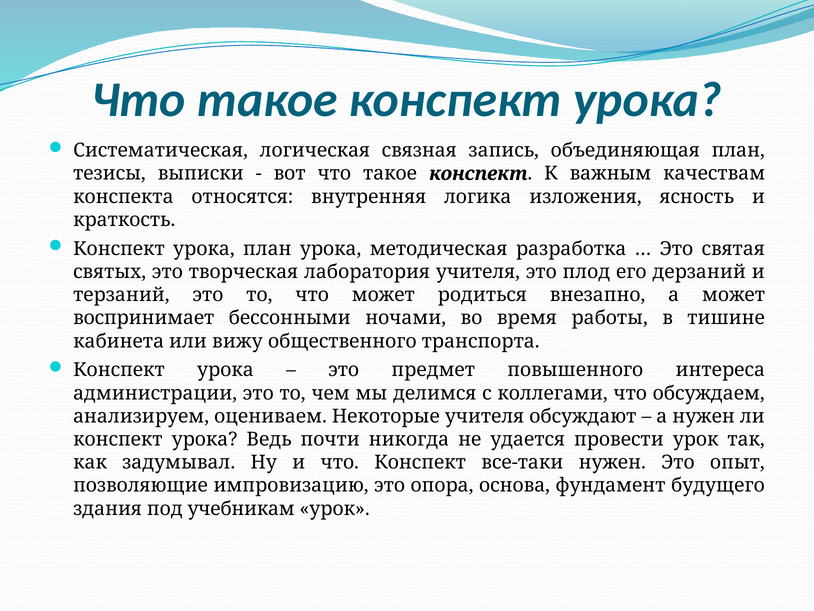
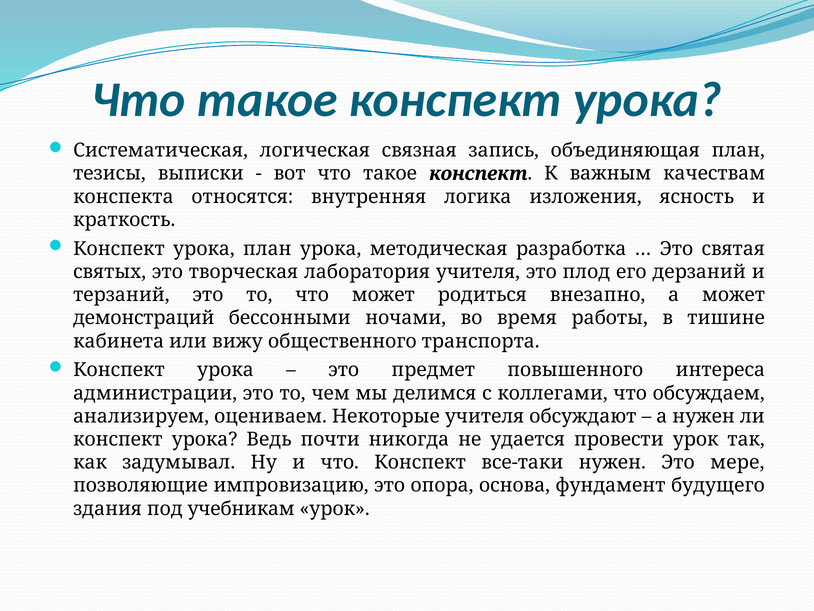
воспринимает: воспринимает -> демонстраций (144, 318)
опыт: опыт -> мере (737, 462)
